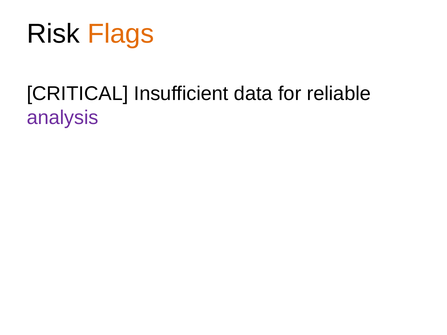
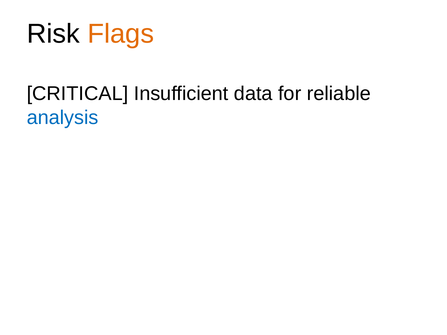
analysis colour: purple -> blue (63, 118)
